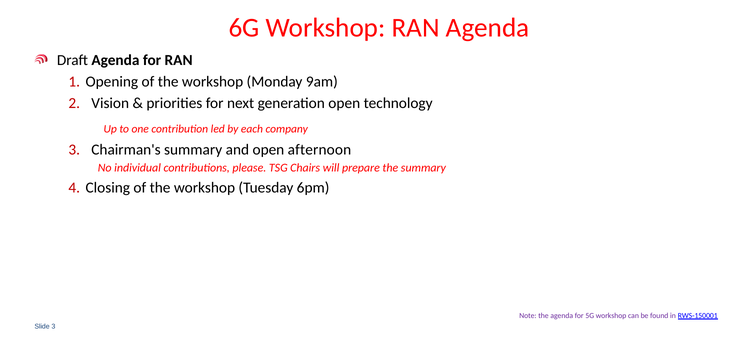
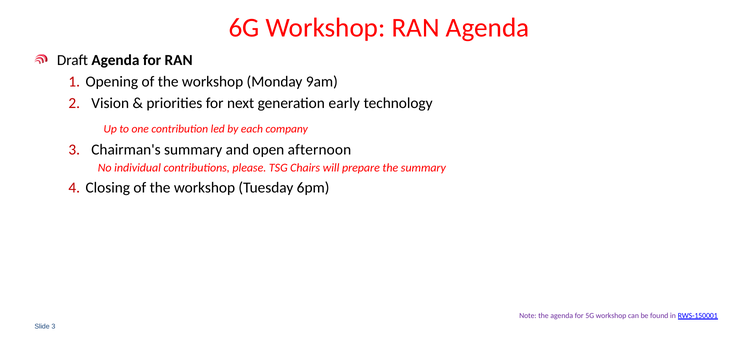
generation open: open -> early (344, 103)
